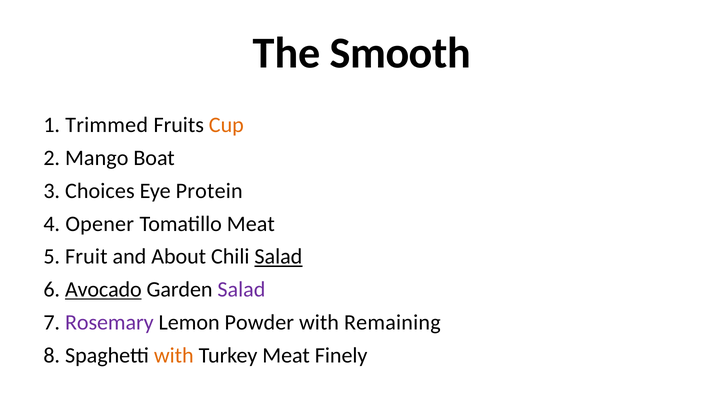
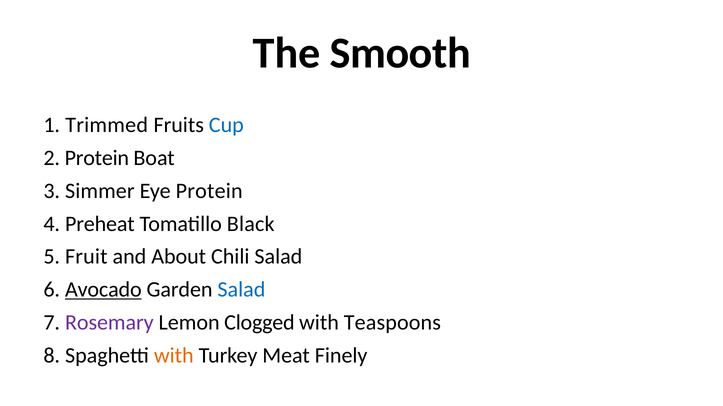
Cup colour: orange -> blue (226, 125)
2 Mango: Mango -> Protein (97, 158)
Choices: Choices -> Simmer (100, 191)
Opener: Opener -> Preheat (100, 224)
Tomatillo Meat: Meat -> Black (251, 224)
Salad underline: present -> none (278, 257)
Salad colour: purple -> blue (241, 290)
Powder: Powder -> Clogged (259, 323)
Remaining: Remaining -> Teaspoons (392, 323)
